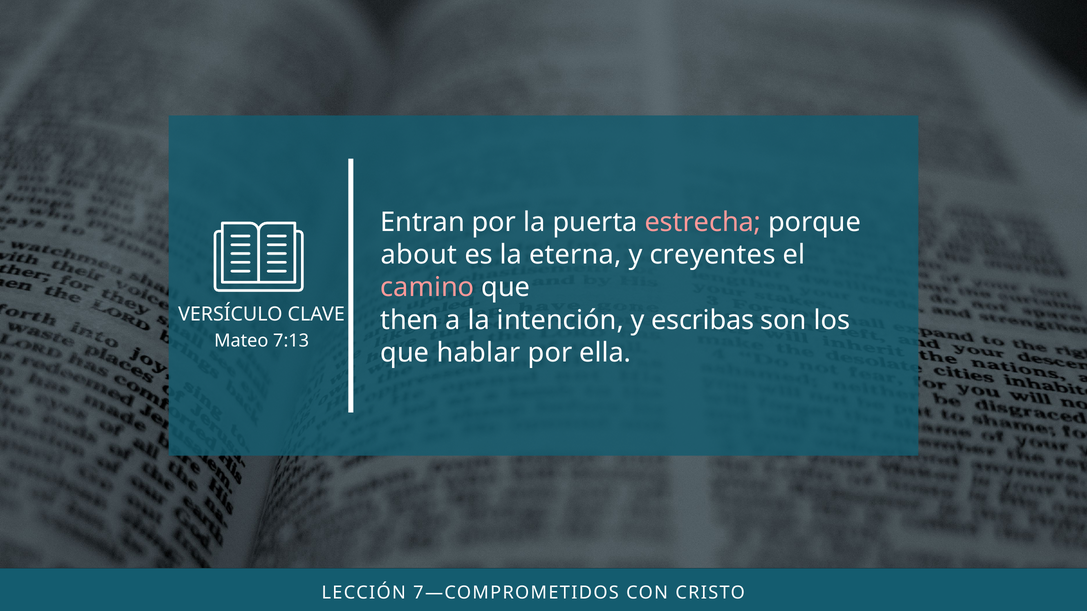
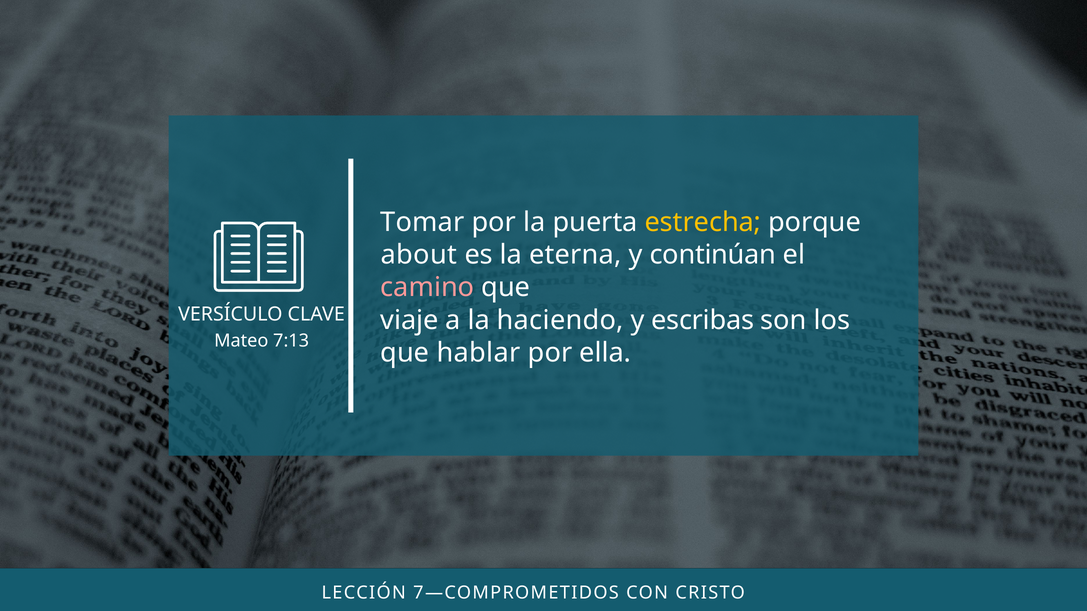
Entran: Entran -> Tomar (422, 222)
estrecha colour: pink -> yellow (703, 222)
creyentes: creyentes -> continúan (713, 255)
then: then -> viaje (409, 320)
intención: intención -> haciendo (560, 320)
